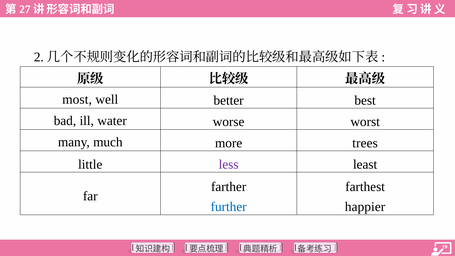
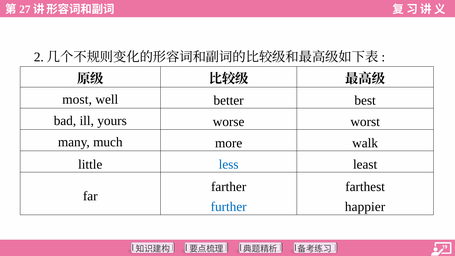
water: water -> yours (112, 121)
trees: trees -> walk (365, 143)
less colour: purple -> blue (229, 164)
